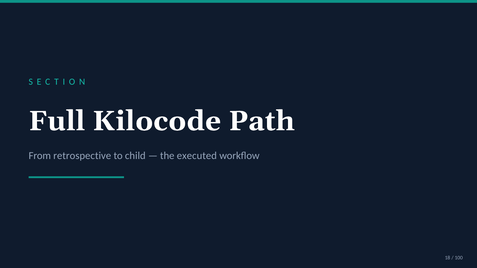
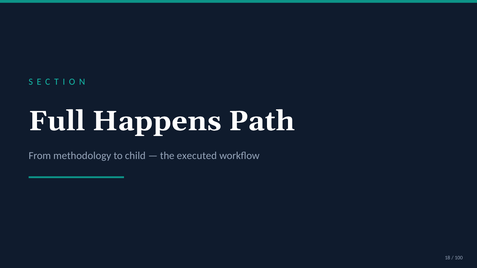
Kilocode: Kilocode -> Happens (157, 121)
retrospective: retrospective -> methodology (82, 156)
